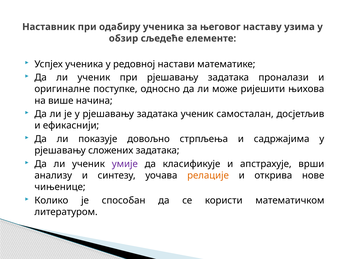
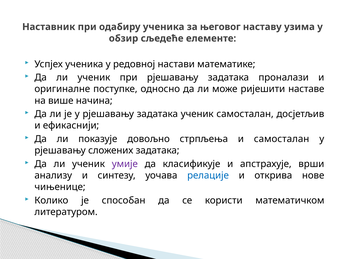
њихова: њихова -> наставе (306, 89)
и садржајима: садржајима -> самосталан (282, 139)
релације colour: orange -> blue (208, 175)
